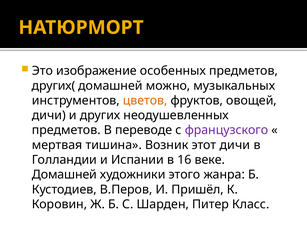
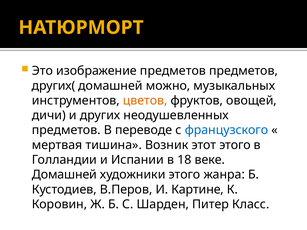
изображение особенных: особенных -> предметов (173, 71)
французского colour: purple -> blue (226, 130)
этот дичи: дичи -> этого (235, 145)
16: 16 -> 18 (184, 160)
Пришёл: Пришёл -> Картине (198, 190)
